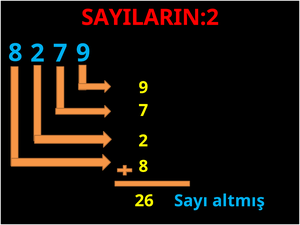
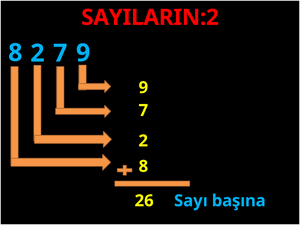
altmış: altmış -> başına (239, 201)
